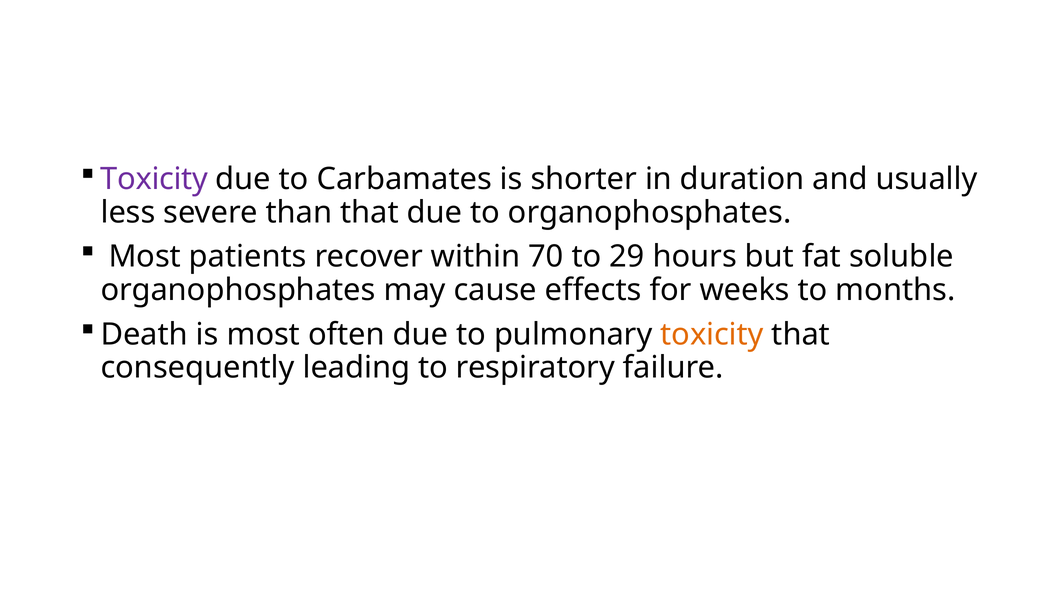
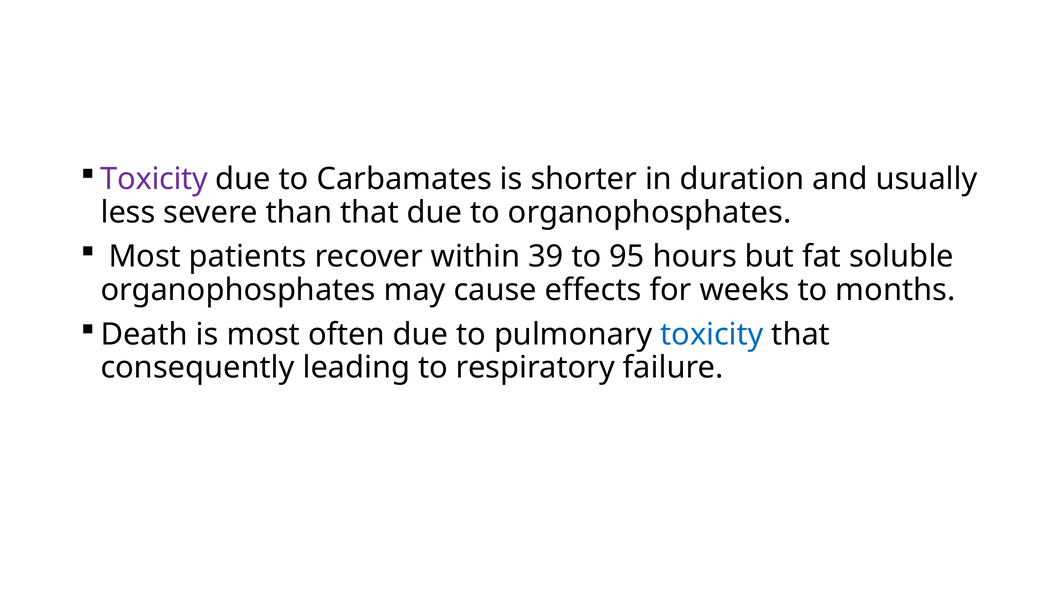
70: 70 -> 39 (546, 257)
29: 29 -> 95 (627, 257)
toxicity colour: orange -> blue (712, 334)
